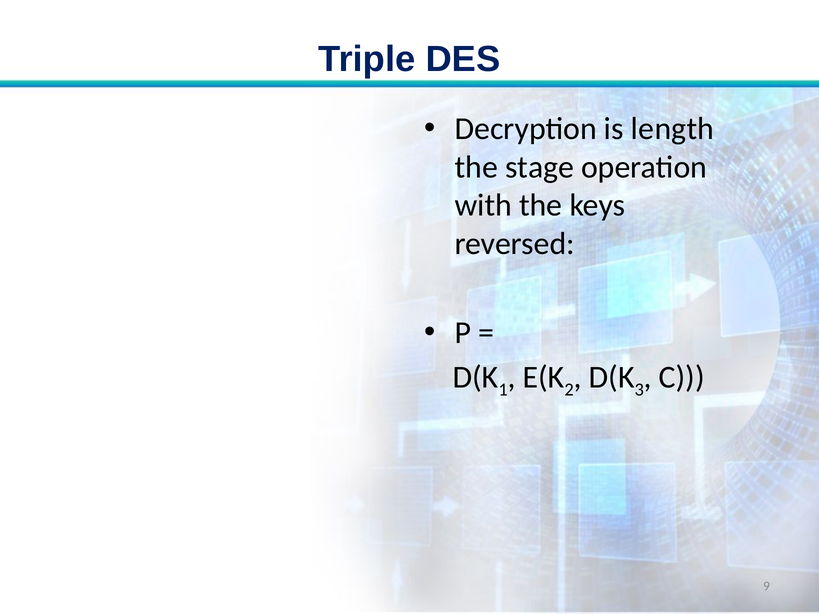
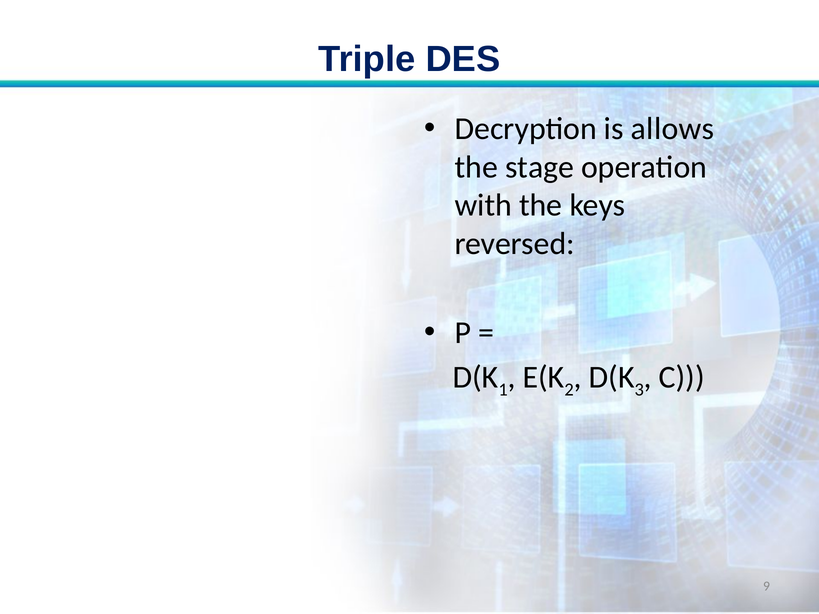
length: length -> allows (673, 129)
